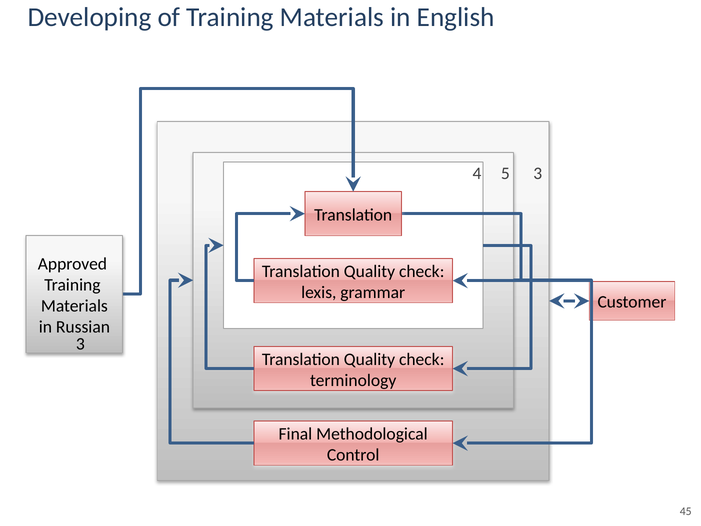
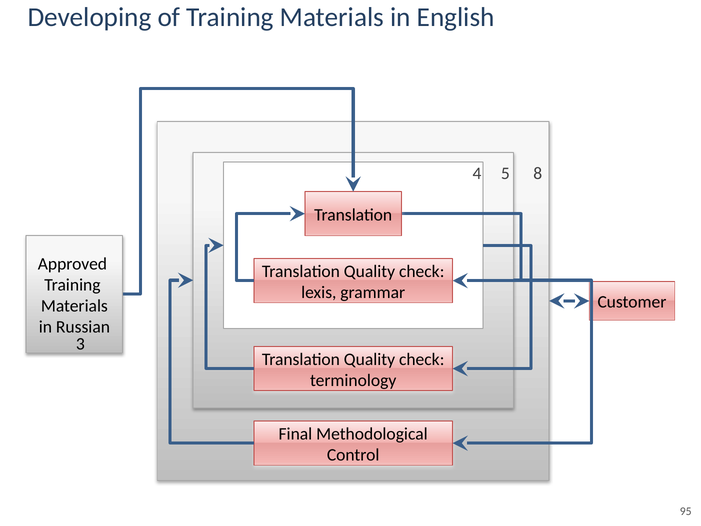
5 3: 3 -> 8 (538, 173)
45: 45 -> 95 (686, 511)
